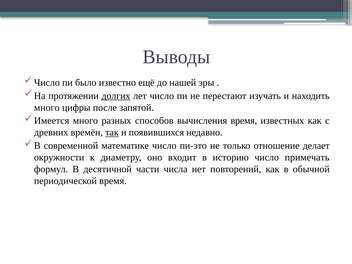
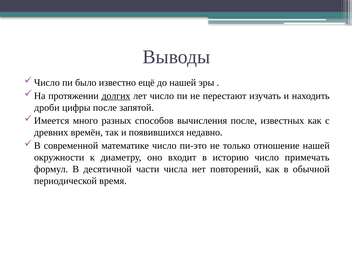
много: много -> дроби (47, 108)
вычисления время: время -> после (244, 121)
так underline: present -> none (112, 132)
отношение делает: делает -> нашей (316, 146)
